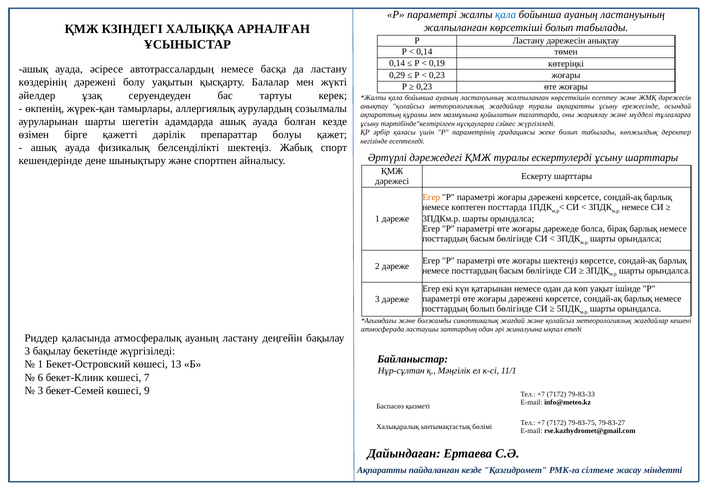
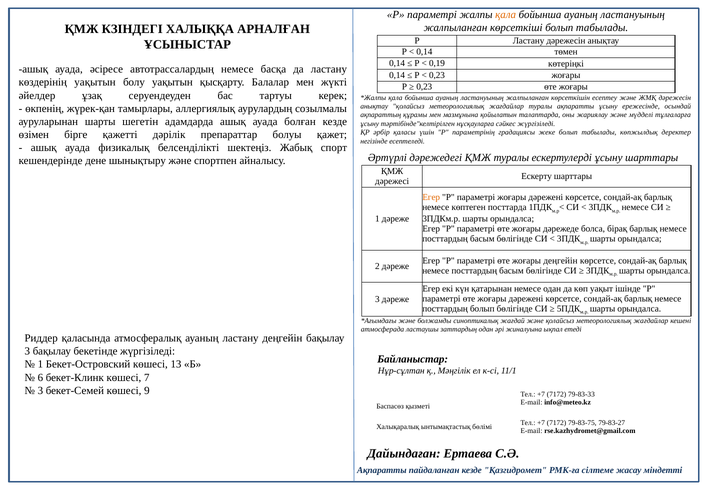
қала colour: blue -> orange (506, 15)
0,29: 0,29 -> 0,14 (397, 75)
көздерінің дәрежені: дәрежені -> уақытын (95, 82)
жоғары шектеңіз: шектеңіз -> деңгейін (560, 261)
